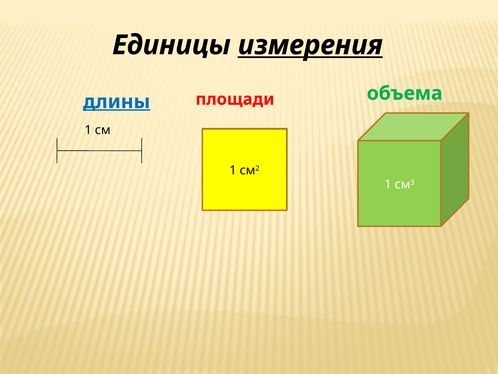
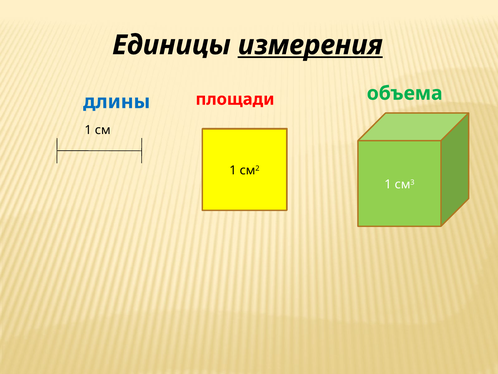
длины underline: present -> none (117, 102)
